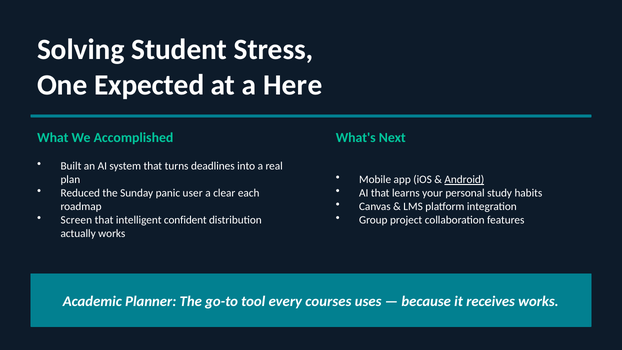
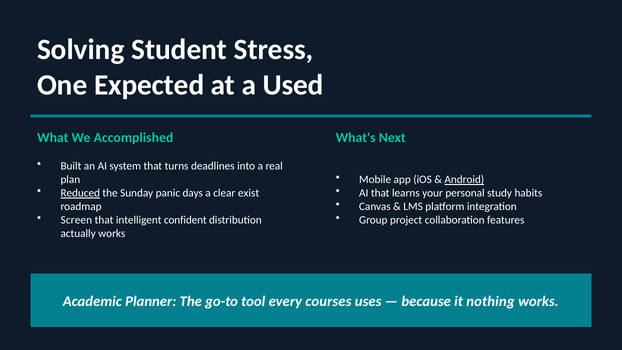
Here: Here -> Used (293, 85)
Reduced underline: none -> present (80, 193)
user: user -> days (193, 193)
each: each -> exist (249, 193)
receives: receives -> nothing (490, 301)
